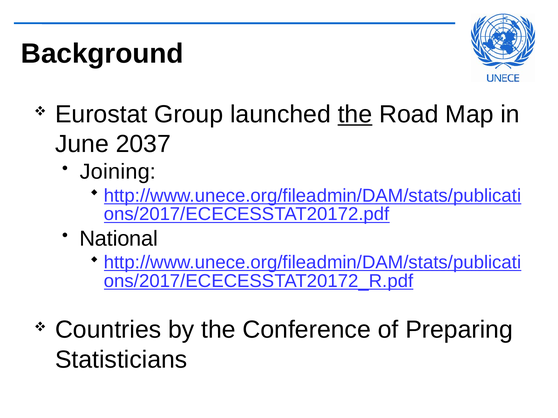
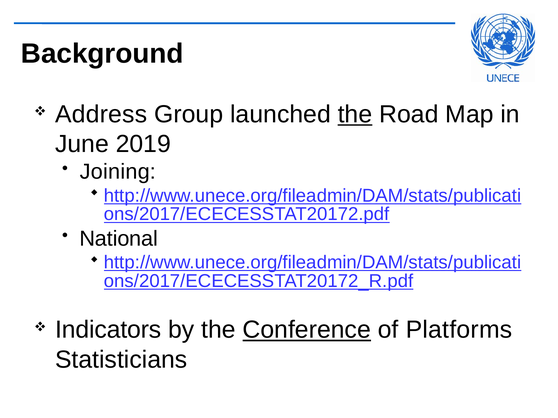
Eurostat: Eurostat -> Address (101, 114)
2037: 2037 -> 2019 (143, 144)
Countries: Countries -> Indicators (108, 330)
Conference underline: none -> present (307, 330)
Preparing: Preparing -> Platforms (459, 330)
